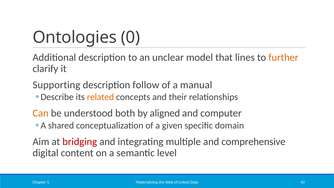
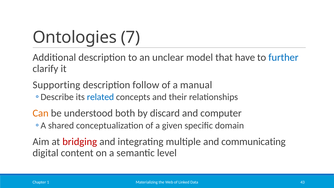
0: 0 -> 7 (130, 37)
lines: lines -> have (245, 57)
further colour: orange -> blue (283, 57)
related colour: orange -> blue (100, 97)
aligned: aligned -> discard (165, 113)
comprehensive: comprehensive -> communicating (253, 142)
